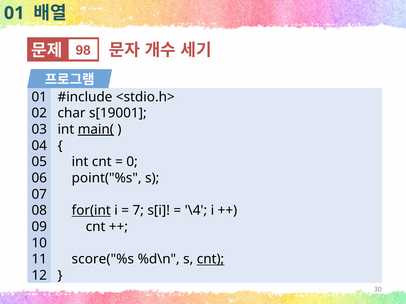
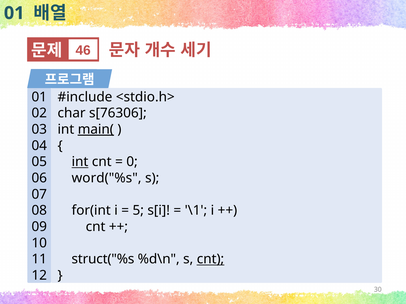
98: 98 -> 46 (83, 50)
s[19001: s[19001 -> s[76306 (118, 113)
int underline: none -> present (80, 162)
point("%s: point("%s -> word("%s (107, 178)
for(int underline: present -> none (91, 211)
7: 7 -> 5 (138, 211)
\4: \4 -> \1 (196, 211)
score("%s: score("%s -> struct("%s (103, 260)
